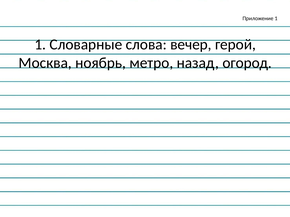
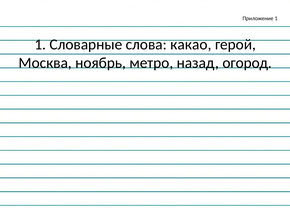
вечер: вечер -> какао (191, 45)
